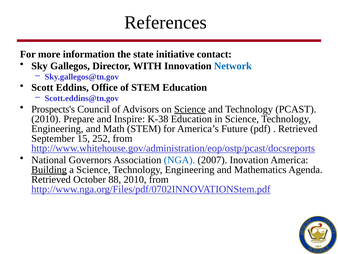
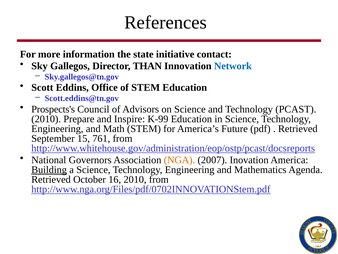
WITH: WITH -> THAN (147, 66)
Science underline: present -> none (190, 109)
K-38: K-38 -> K-99 (158, 119)
252: 252 -> 761 (101, 138)
NGA colour: blue -> orange (179, 160)
88: 88 -> 16 (115, 179)
